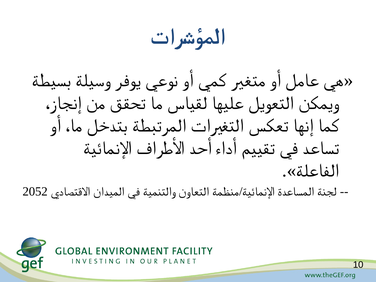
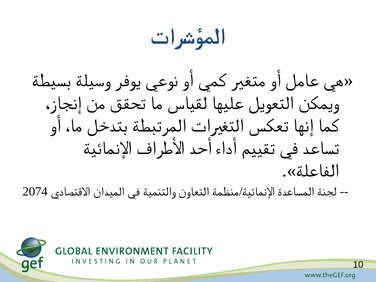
2052: 2052 -> 2074 (35, 191)
